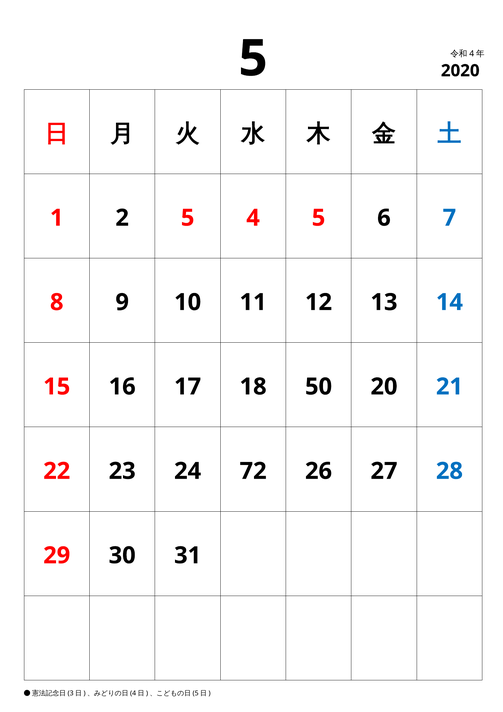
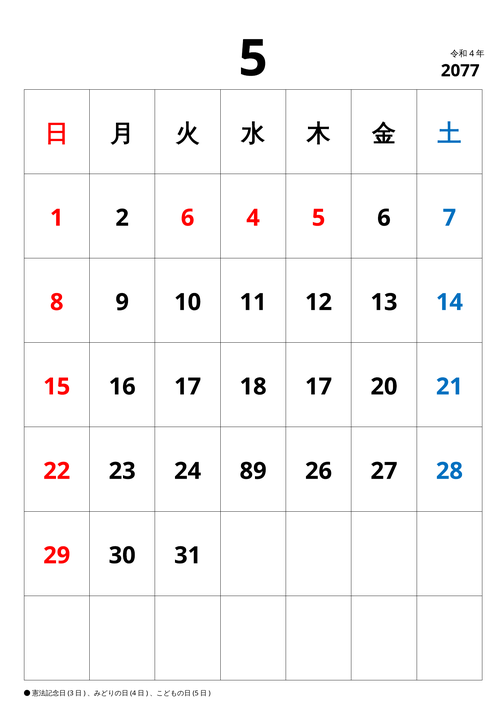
2020: 2020 -> 2077 (460, 71)
2 5: 5 -> 6 (188, 218)
18 50: 50 -> 17 (319, 386)
72: 72 -> 89 (253, 471)
